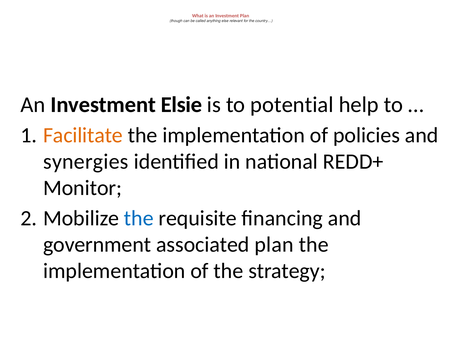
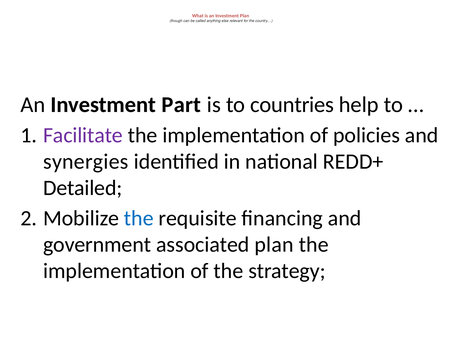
Elsie: Elsie -> Part (181, 105)
potential: potential -> countries (292, 105)
Facilitate colour: orange -> purple (83, 135)
Monitor: Monitor -> Detailed (83, 188)
